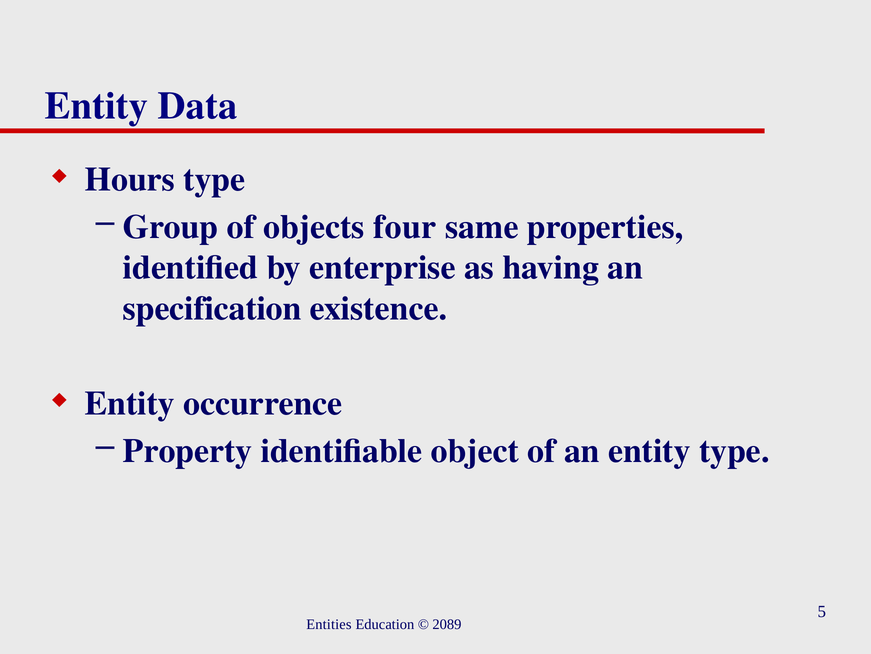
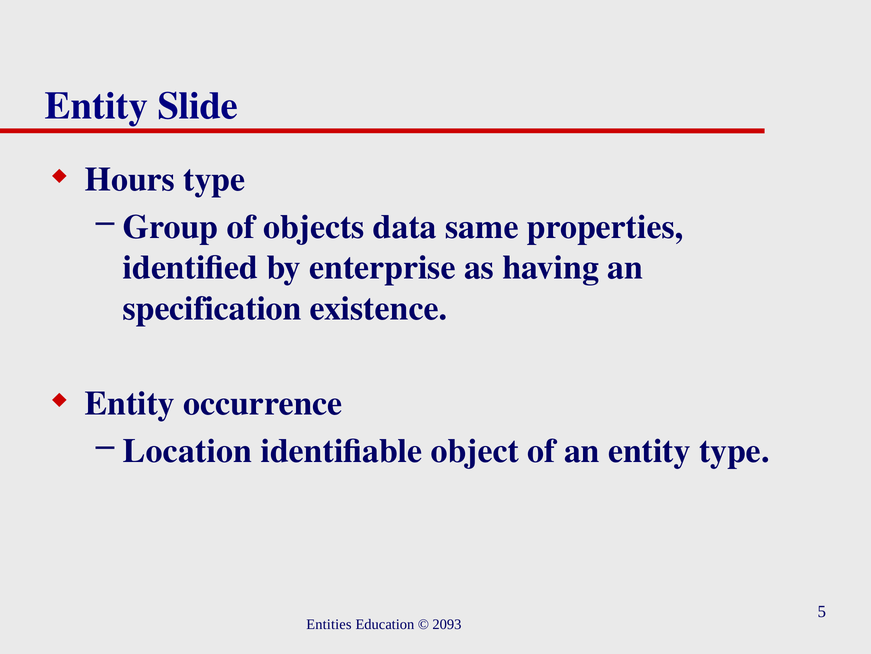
Data: Data -> Slide (198, 106)
four: four -> data (405, 227)
Property: Property -> Location (188, 451)
2089: 2089 -> 2093 (447, 624)
